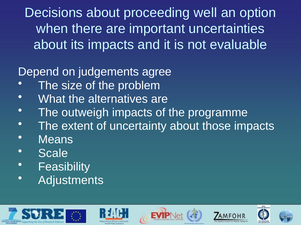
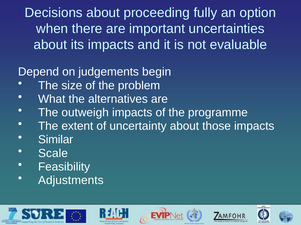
well: well -> fully (205, 13)
agree: agree -> begin (157, 72)
Means: Means -> Similar (56, 140)
